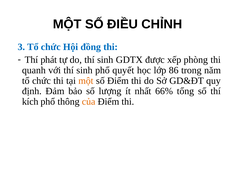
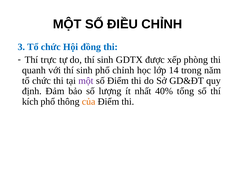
phát: phát -> trực (49, 60)
phổ quyết: quyết -> chỉnh (123, 70)
86: 86 -> 14 (174, 70)
một colour: orange -> purple (86, 81)
66%: 66% -> 40% (164, 91)
